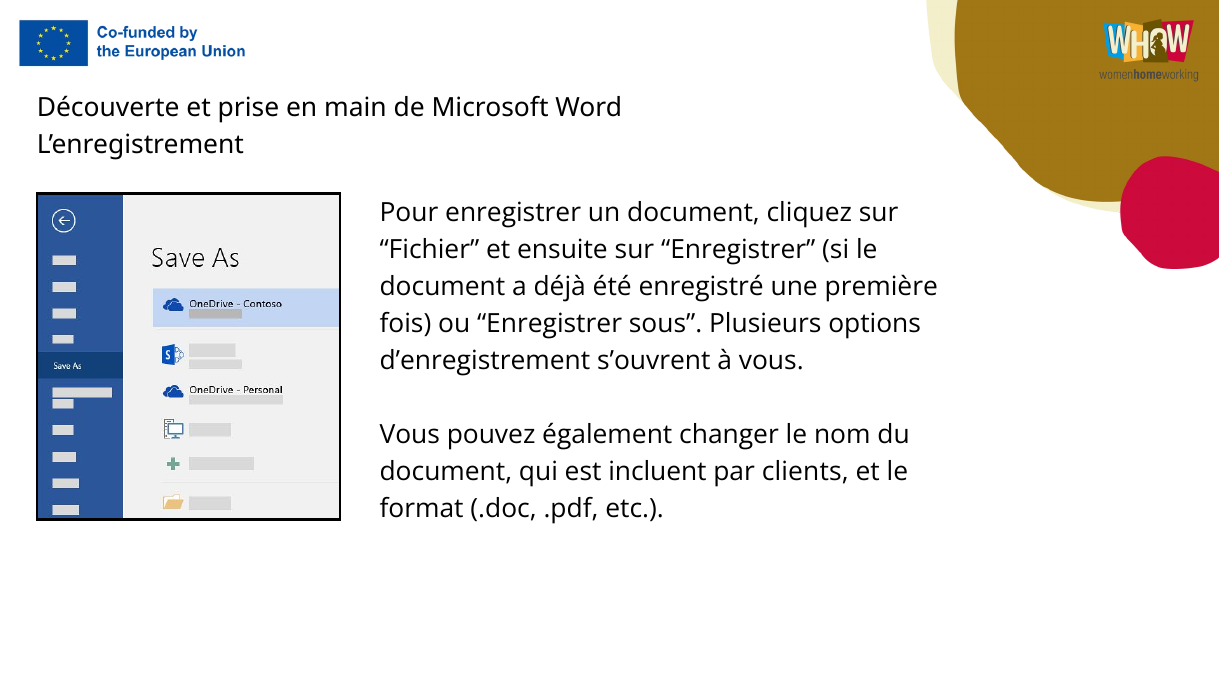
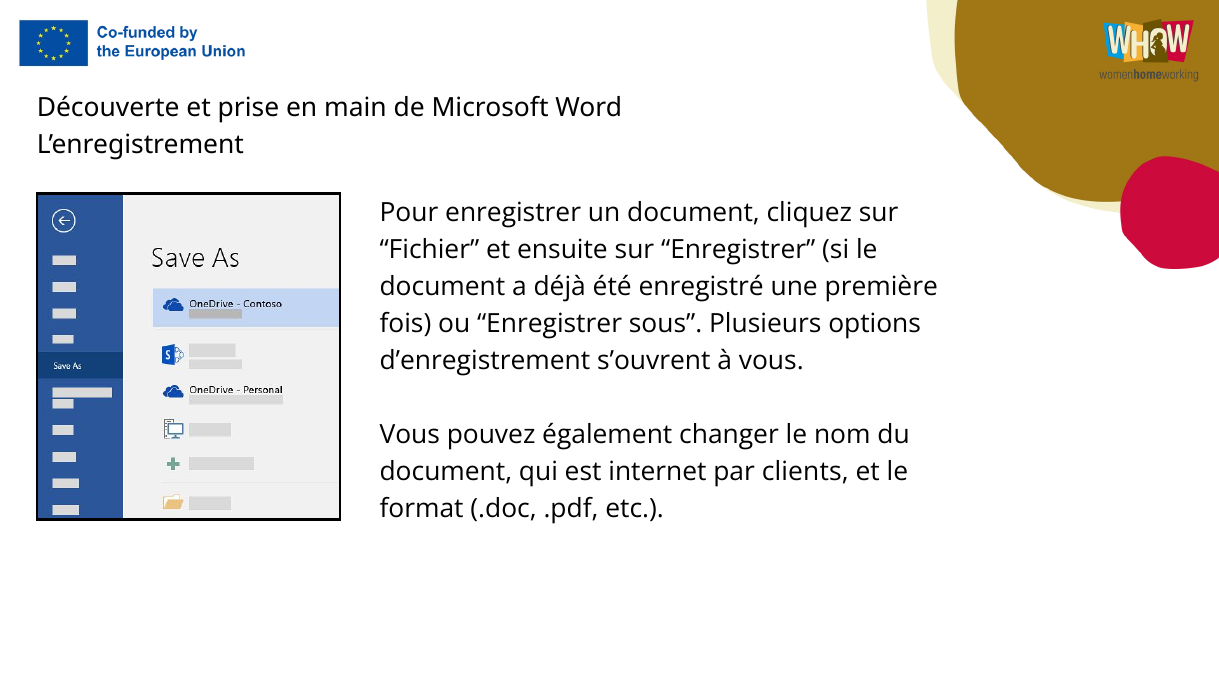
incluent: incluent -> internet (657, 472)
